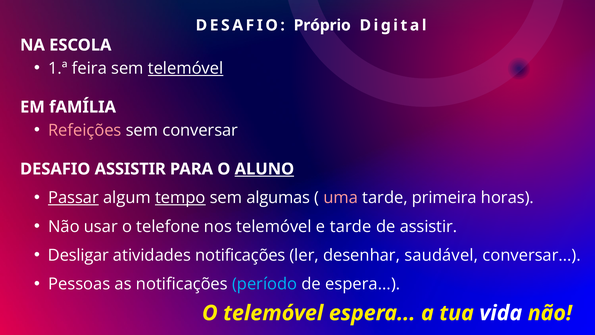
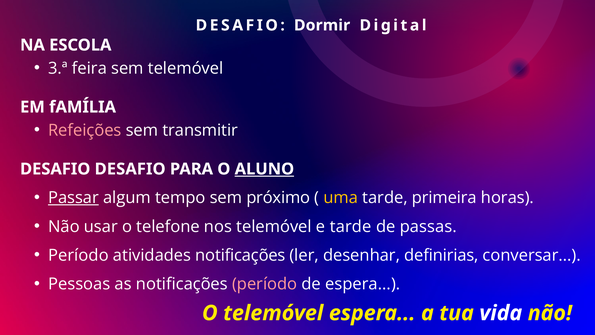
Próprio: Próprio -> Dormir (322, 25)
1.ª: 1.ª -> 3.ª (58, 68)
telemóvel underline: present -> none (186, 68)
sem conversar: conversar -> transmitir (200, 130)
DESAFIO ASSISTIR: ASSISTIR -> DESAFIO (130, 169)
tempo underline: present -> none (180, 198)
algumas: algumas -> próximo (278, 198)
uma colour: pink -> yellow (341, 198)
de assistir: assistir -> passas (428, 226)
Desligar: Desligar -> Período (78, 255)
saudável: saudável -> definirias (441, 255)
período colour: light blue -> pink (265, 284)
